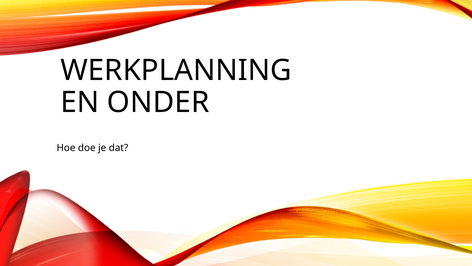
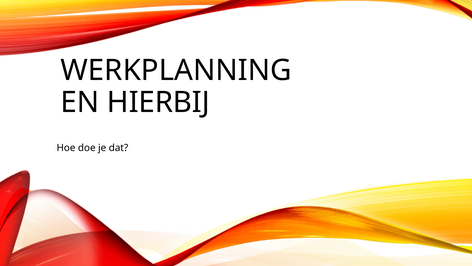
ONDER: ONDER -> HIERBIJ (158, 102)
